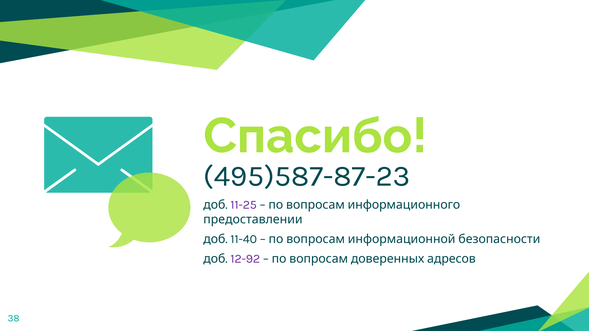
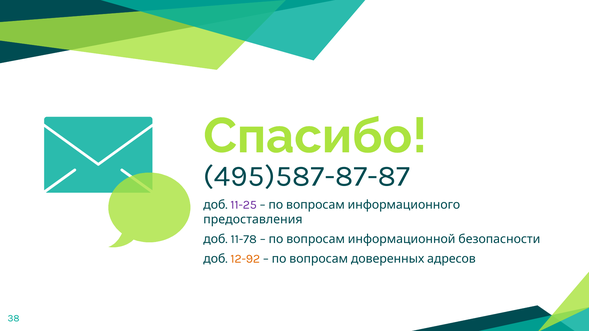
495)587-87-23: 495)587-87-23 -> 495)587-87-87 (307, 176)
предоставлении: предоставлении -> предоставления (253, 220)
11-40: 11-40 -> 11-78 (244, 239)
12-92 colour: purple -> orange (245, 259)
